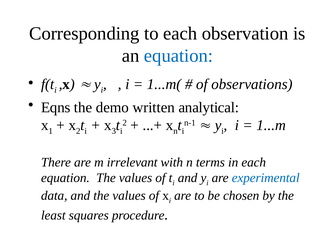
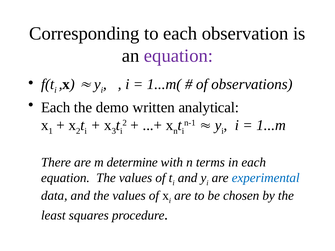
equation colour: blue -> purple (179, 56)
Eqns: Eqns -> Each (56, 108)
irrelevant: irrelevant -> determine (132, 162)
